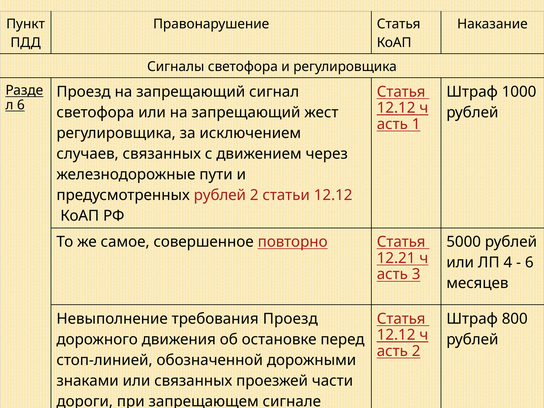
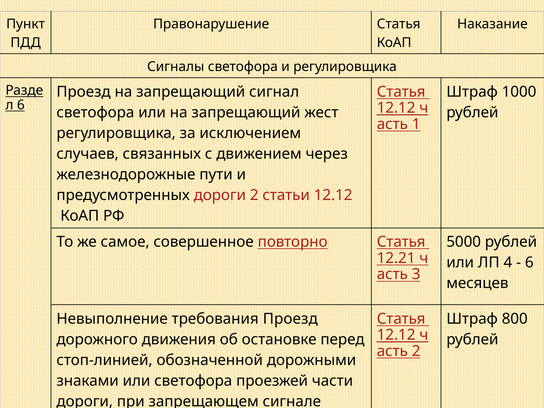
предусмотренных рублей: рублей -> дороги (220, 195)
или связанных: связанных -> светофора (193, 381)
